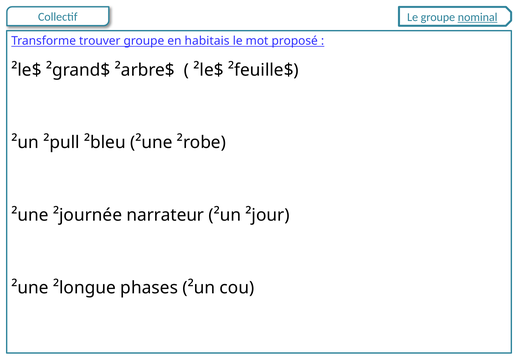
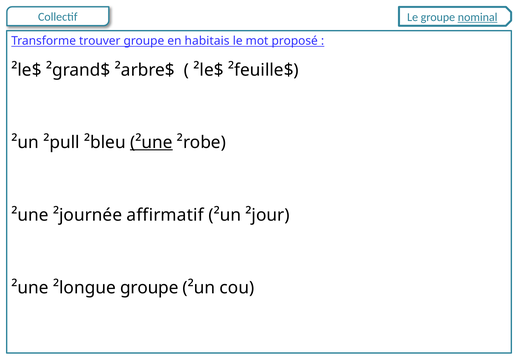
²une underline: none -> present (151, 142)
narrateur: narrateur -> affirmatif (165, 215)
²longue phases: phases -> groupe (149, 287)
